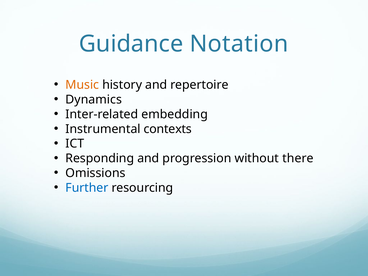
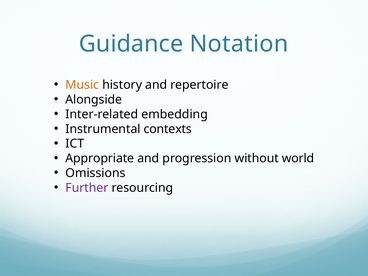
Dynamics: Dynamics -> Alongside (94, 100)
Responding: Responding -> Appropriate (100, 158)
there: there -> world (298, 158)
Further colour: blue -> purple (87, 188)
